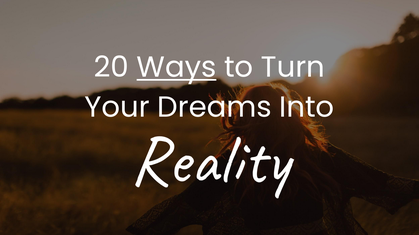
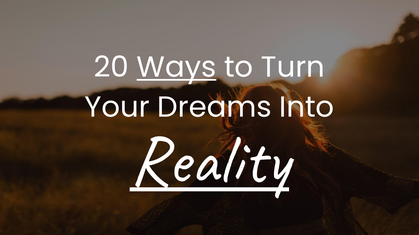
Reality underline: none -> present (210, 160)
